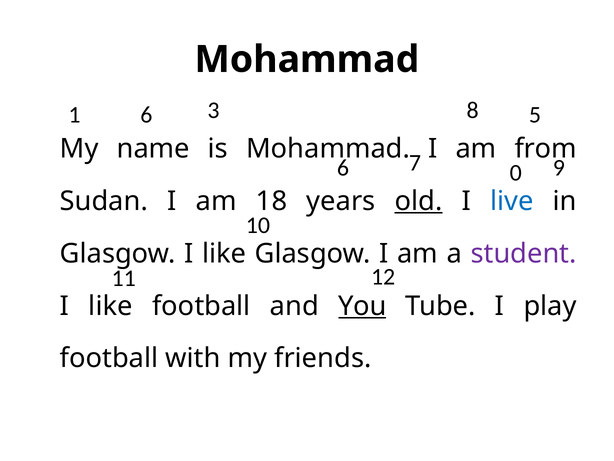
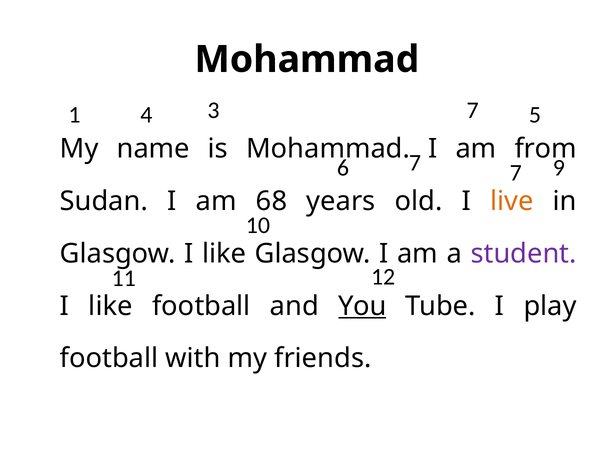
1 6: 6 -> 4 (146, 115)
3 8: 8 -> 7 (473, 110)
7 0: 0 -> 7 (516, 172)
18: 18 -> 68 (272, 201)
old underline: present -> none (419, 201)
live colour: blue -> orange (512, 201)
